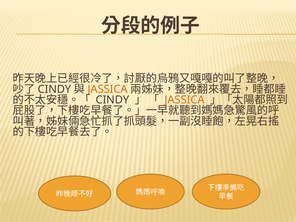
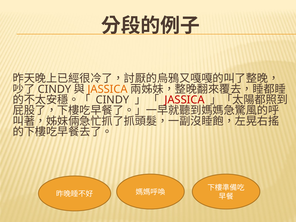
JASSICA colour: orange -> red (184, 100)
